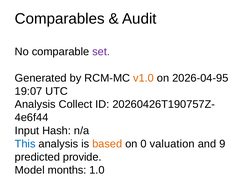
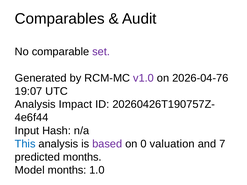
v1.0 colour: orange -> purple (144, 78)
2026-04-95: 2026-04-95 -> 2026-04-76 (200, 78)
Collect: Collect -> Impact (75, 105)
based colour: orange -> purple (107, 144)
9: 9 -> 7 (222, 144)
predicted provide: provide -> months (82, 157)
